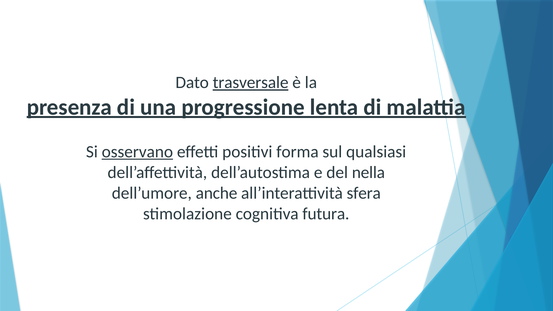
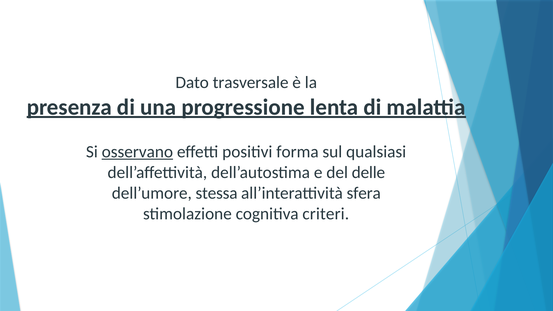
trasversale underline: present -> none (251, 83)
nella: nella -> delle (368, 172)
anche: anche -> stessa (217, 193)
futura: futura -> criteri (326, 214)
